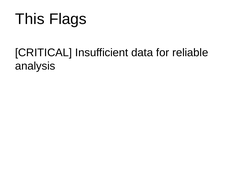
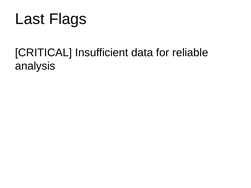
This: This -> Last (30, 19)
